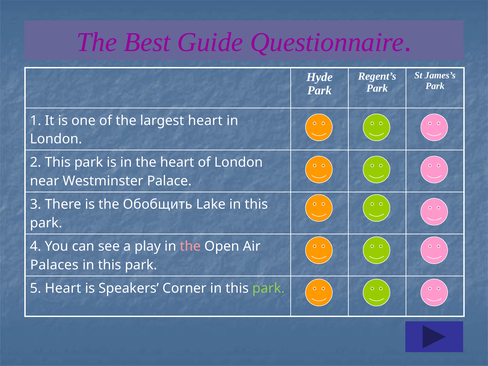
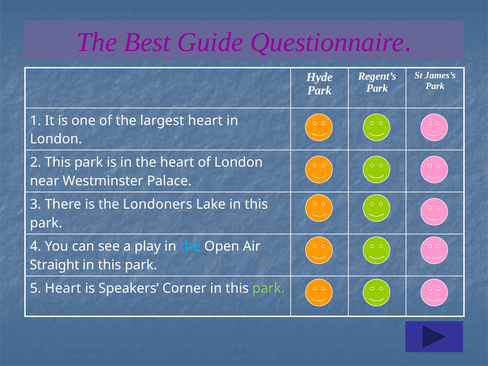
Обобщить: Обобщить -> Londoners (158, 204)
the colour: pink -> light blue (190, 246)
Palaces: Palaces -> Straight (54, 265)
